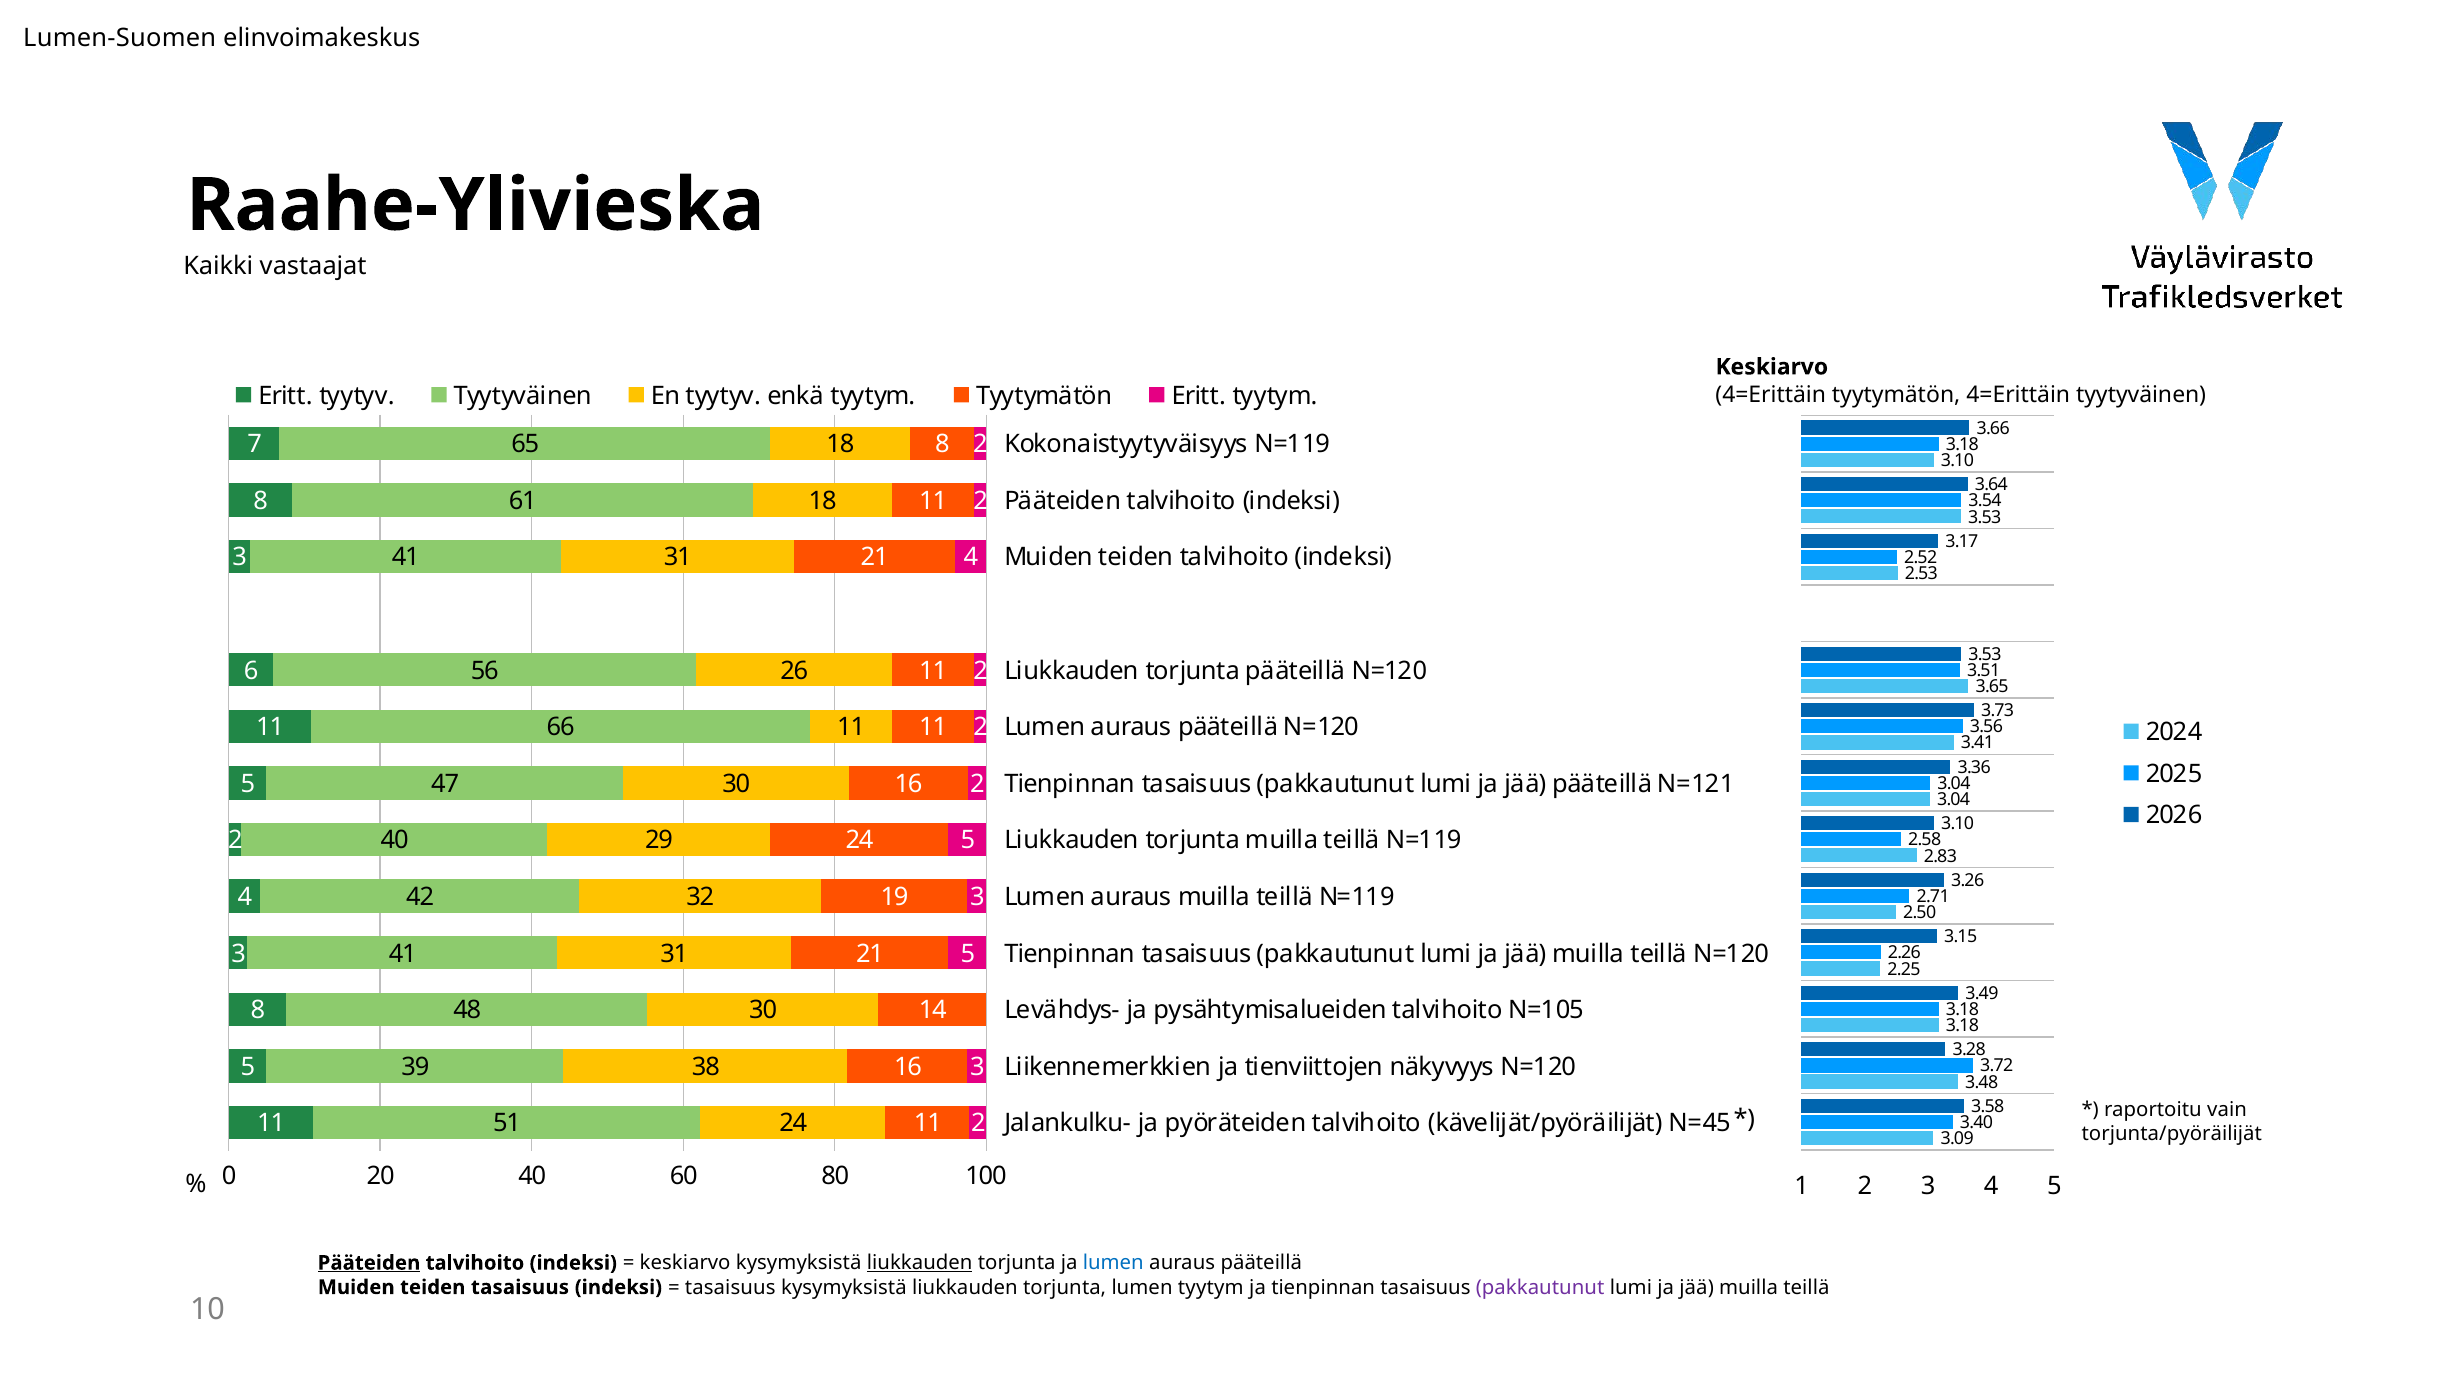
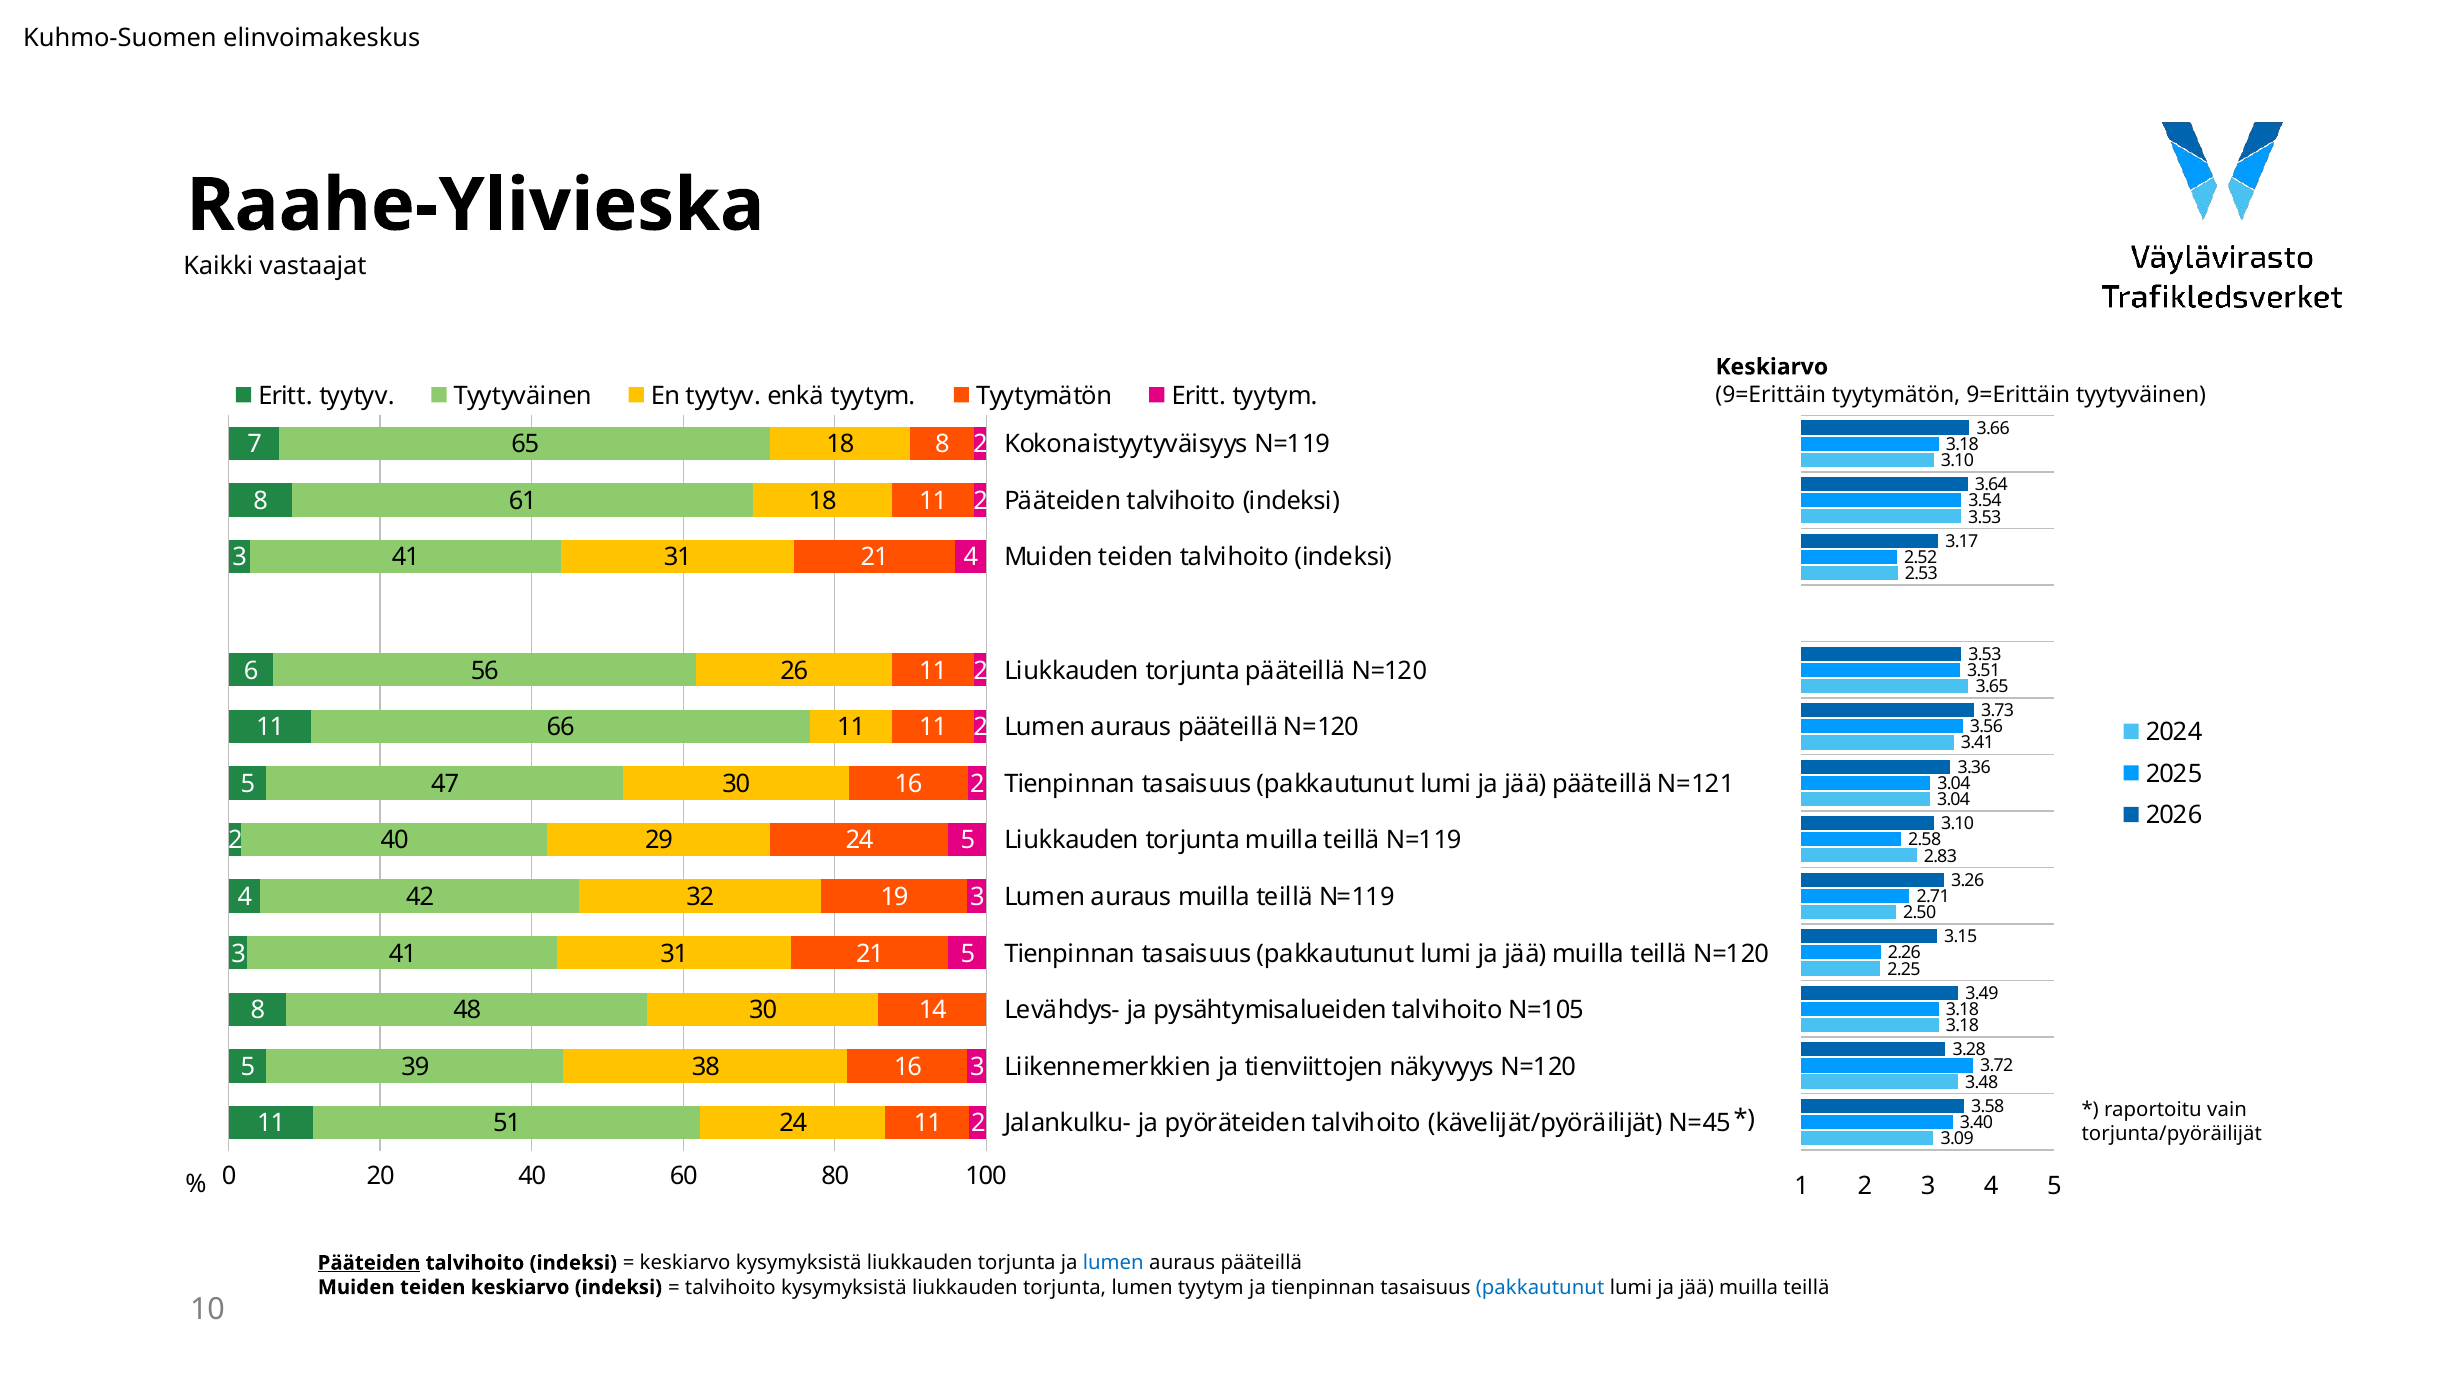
Lumen-Suomen: Lumen-Suomen -> Kuhmo-Suomen (120, 38)
4=Erittäin: 4=Erittäin -> 9=Erittäin (1771, 395)
tyytymätön 4=Erittäin: 4=Erittäin -> 9=Erittäin (2018, 395)
liukkauden underline: present -> none (920, 1263)
teiden tasaisuus: tasaisuus -> keskiarvo (520, 1287)
tasaisuus: tasaisuus -> talvihoito (730, 1287)
pakkautunut colour: purple -> blue (1540, 1287)
